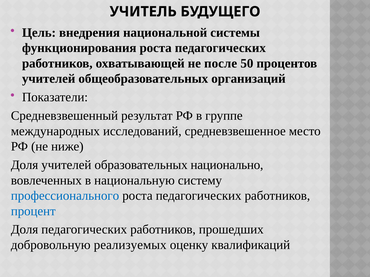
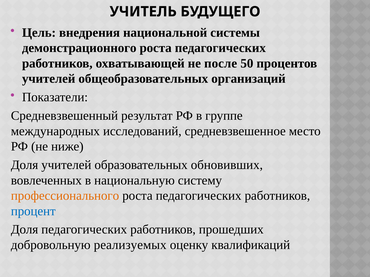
функционирования: функционирования -> демонстрационного (79, 48)
национально: национально -> обновивших (227, 165)
профессионального colour: blue -> orange (65, 196)
